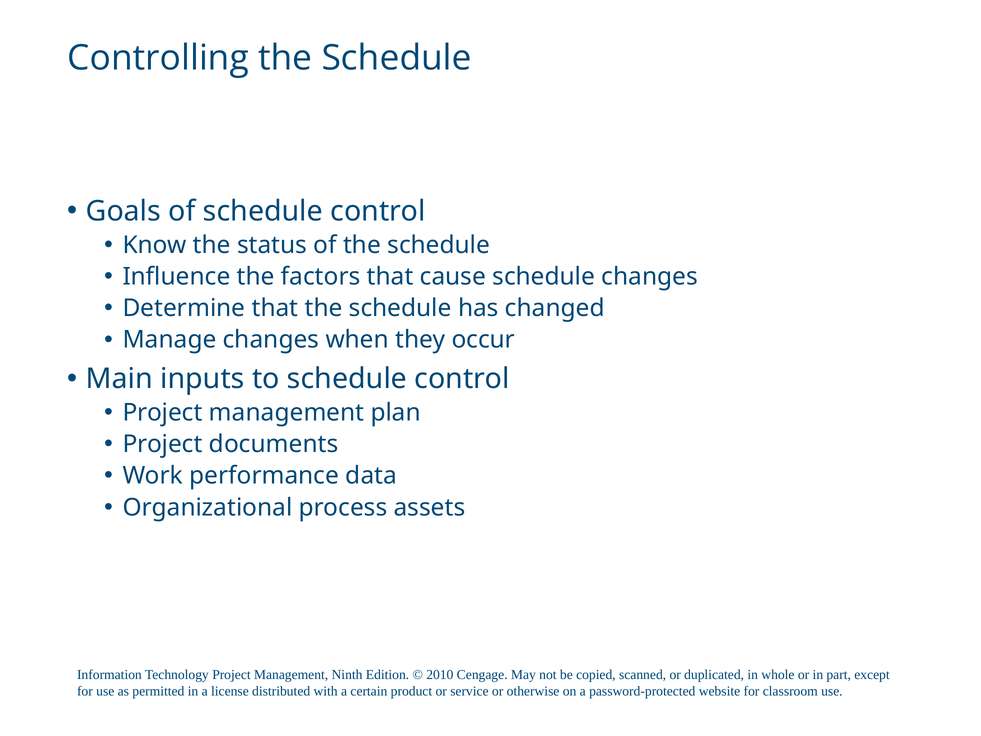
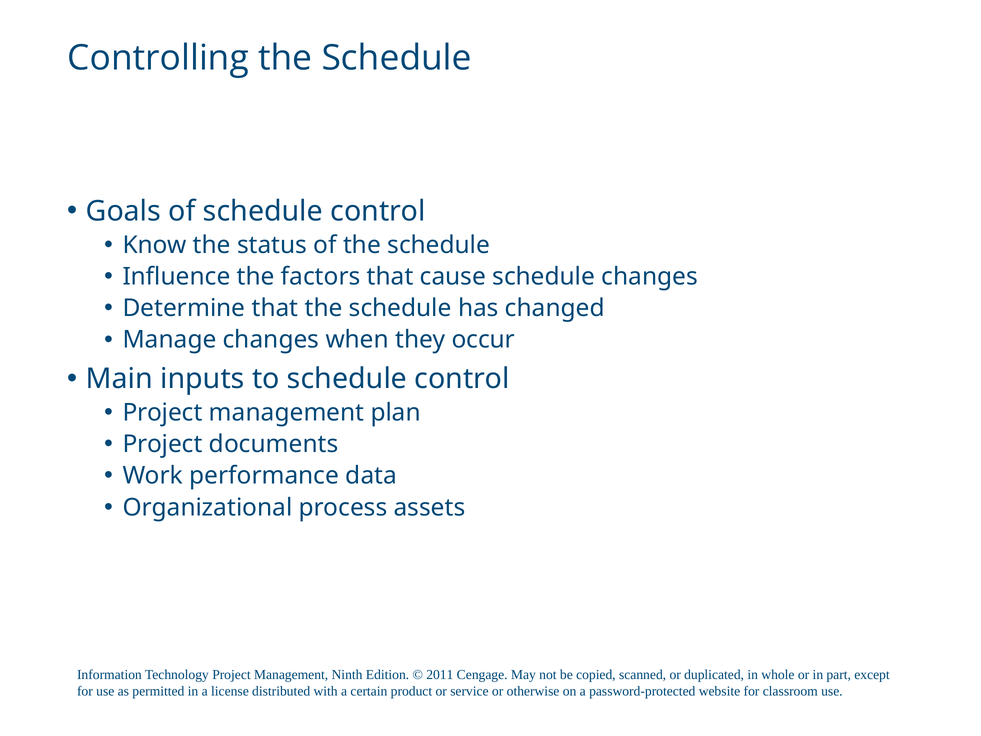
2010: 2010 -> 2011 (440, 674)
